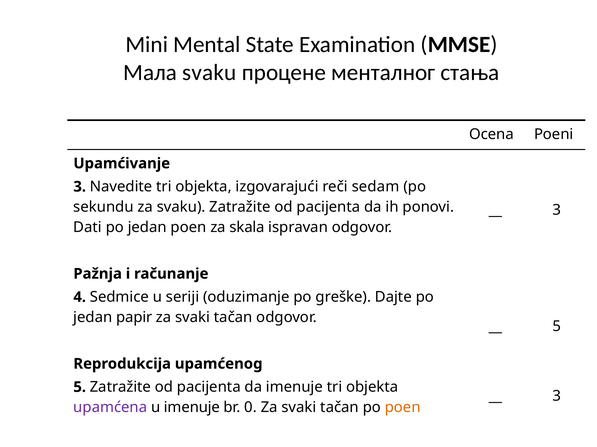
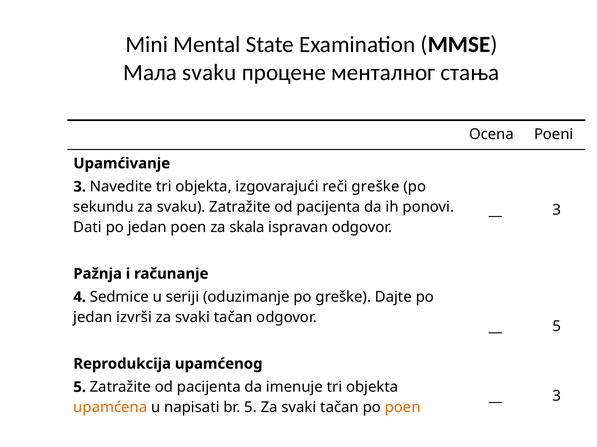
reči sedam: sedam -> greške (376, 187)
papir: papir -> izvrši (134, 318)
upamćena colour: purple -> orange (110, 408)
u imenuje: imenuje -> napisati (192, 408)
br 0: 0 -> 5 (251, 408)
